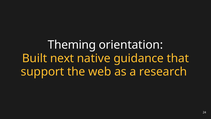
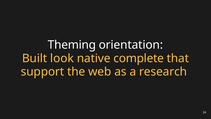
next: next -> look (62, 58)
guidance: guidance -> complete (139, 58)
